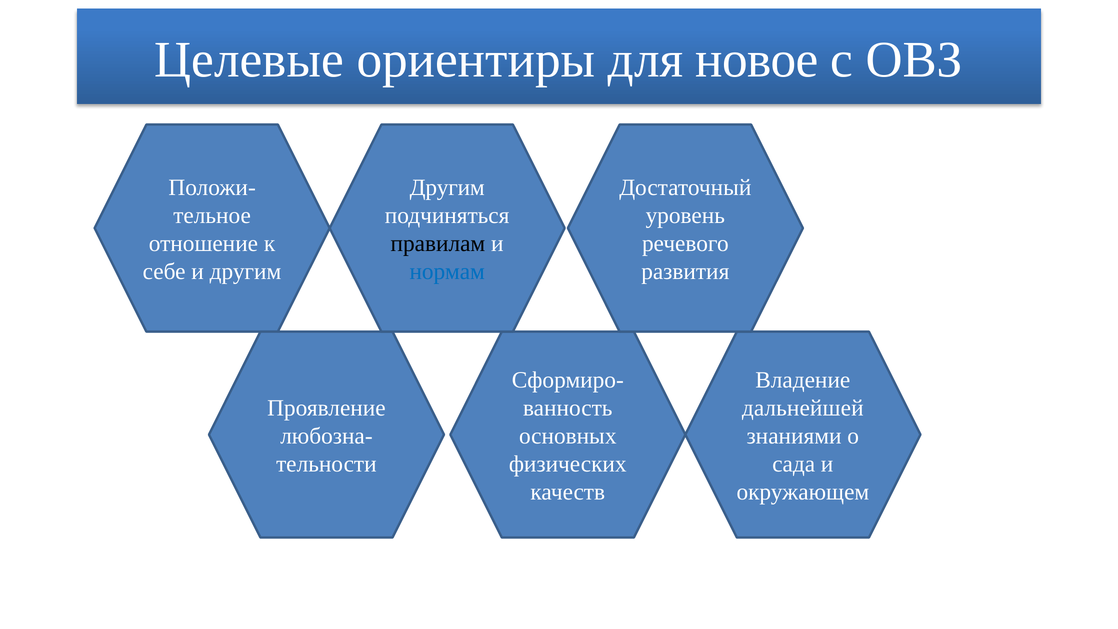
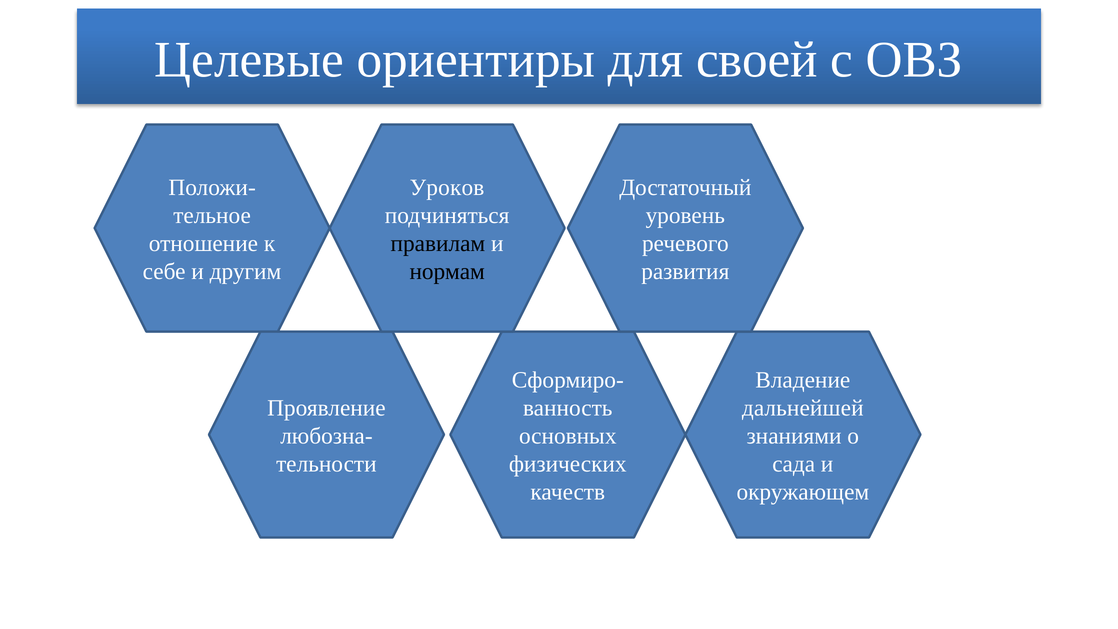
новое: новое -> своей (757, 60)
Другим: Другим -> Уроков (447, 188)
нормам colour: blue -> black (447, 272)
